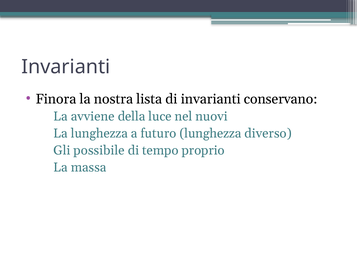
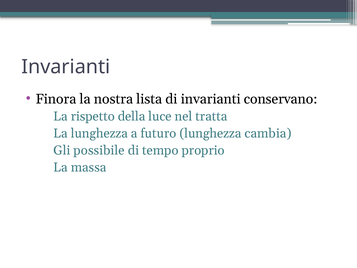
avviene: avviene -> rispetto (93, 116)
nuovi: nuovi -> tratta (211, 116)
diverso: diverso -> cambia (268, 133)
